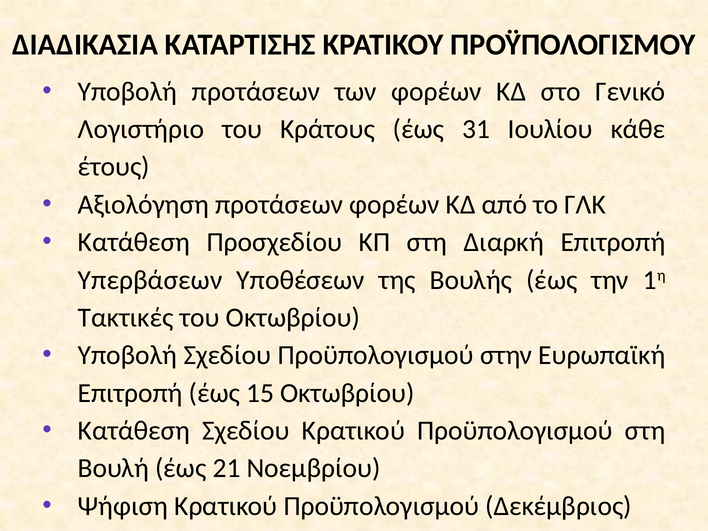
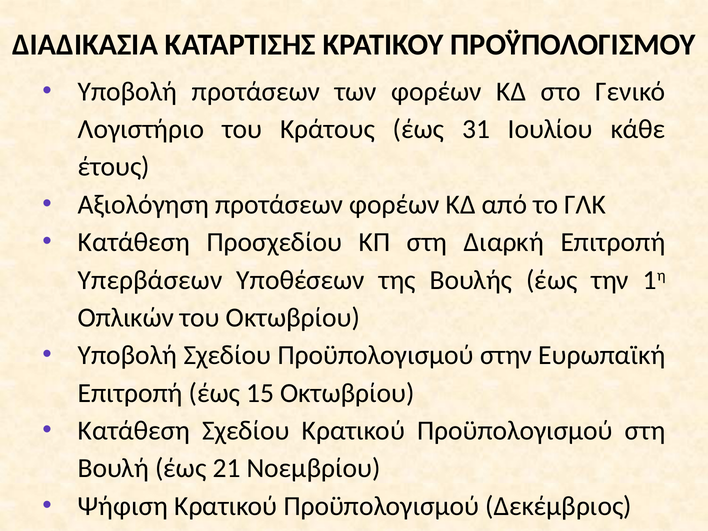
Τακτικές: Τακτικές -> Οπλικών (126, 318)
